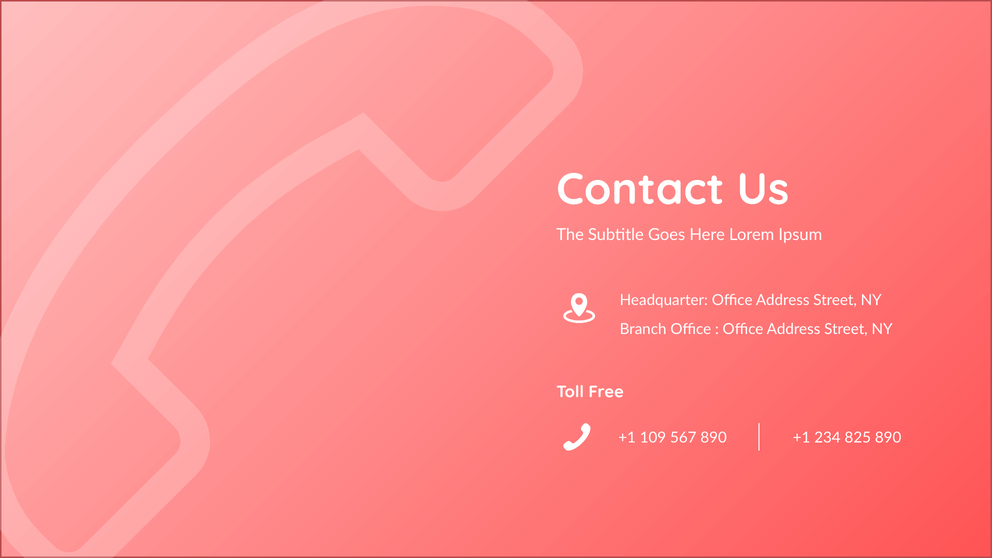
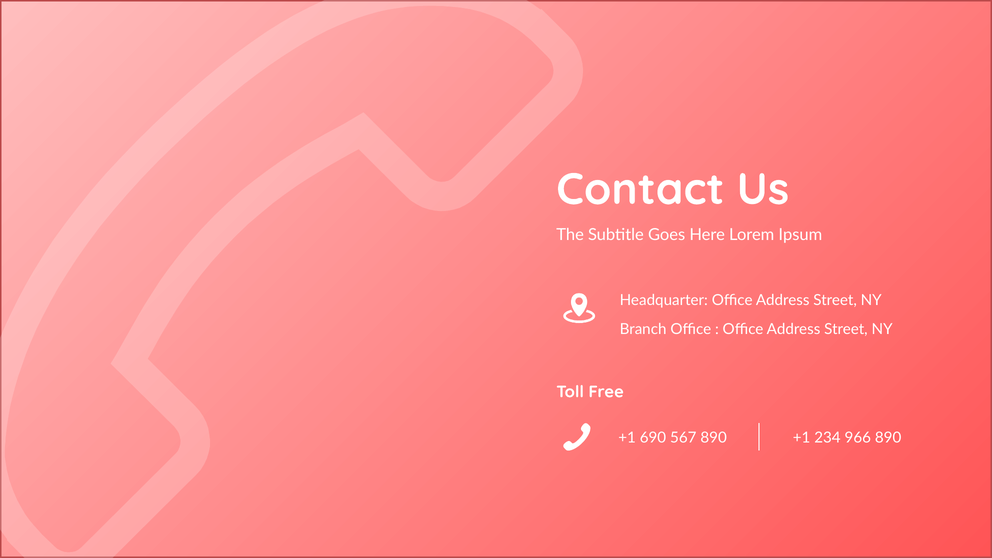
109: 109 -> 690 (653, 438)
825: 825 -> 966 (858, 438)
